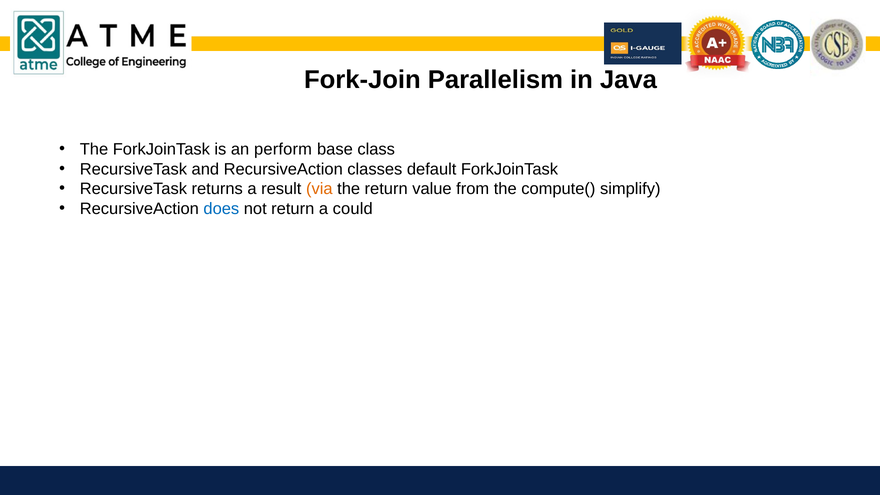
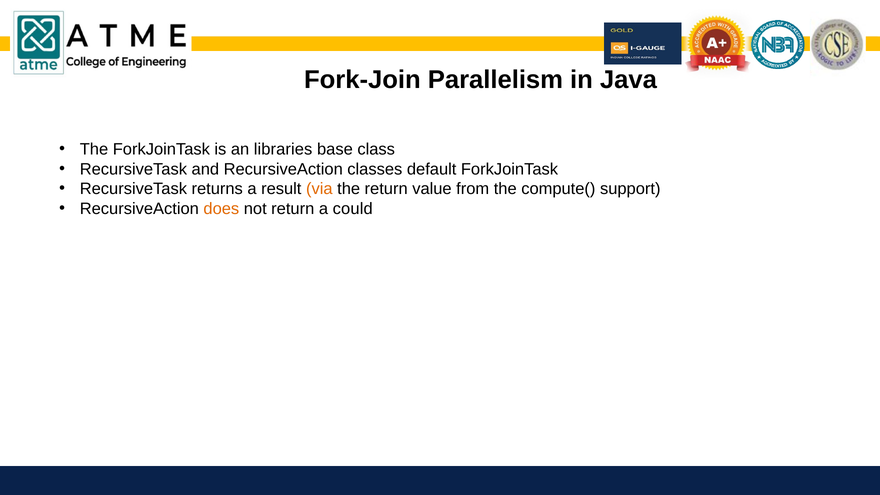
perform: perform -> libraries (283, 149)
simplify: simplify -> support (630, 189)
does colour: blue -> orange (221, 209)
